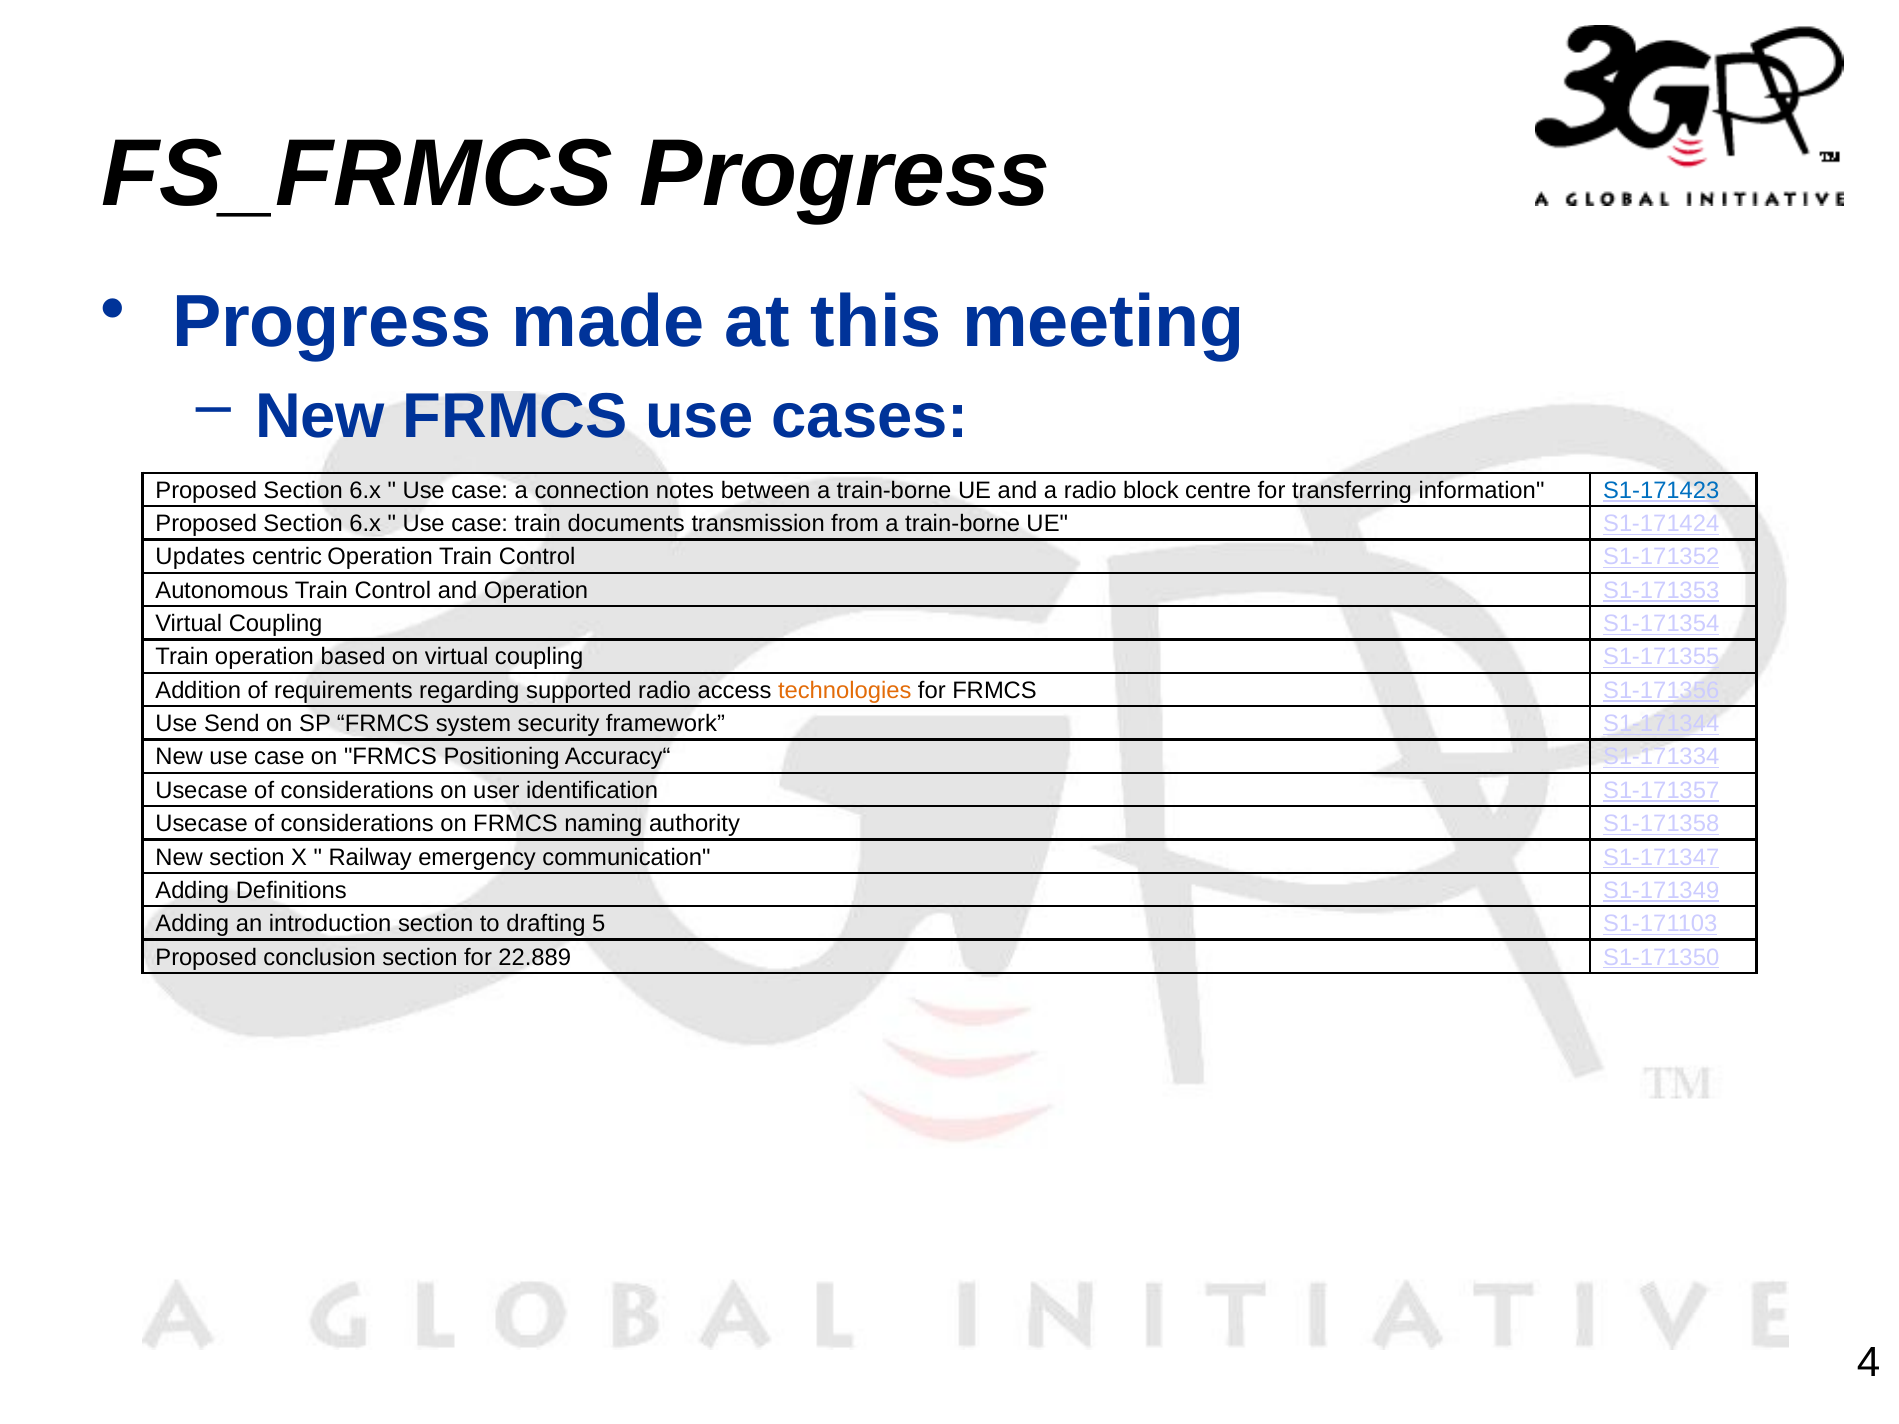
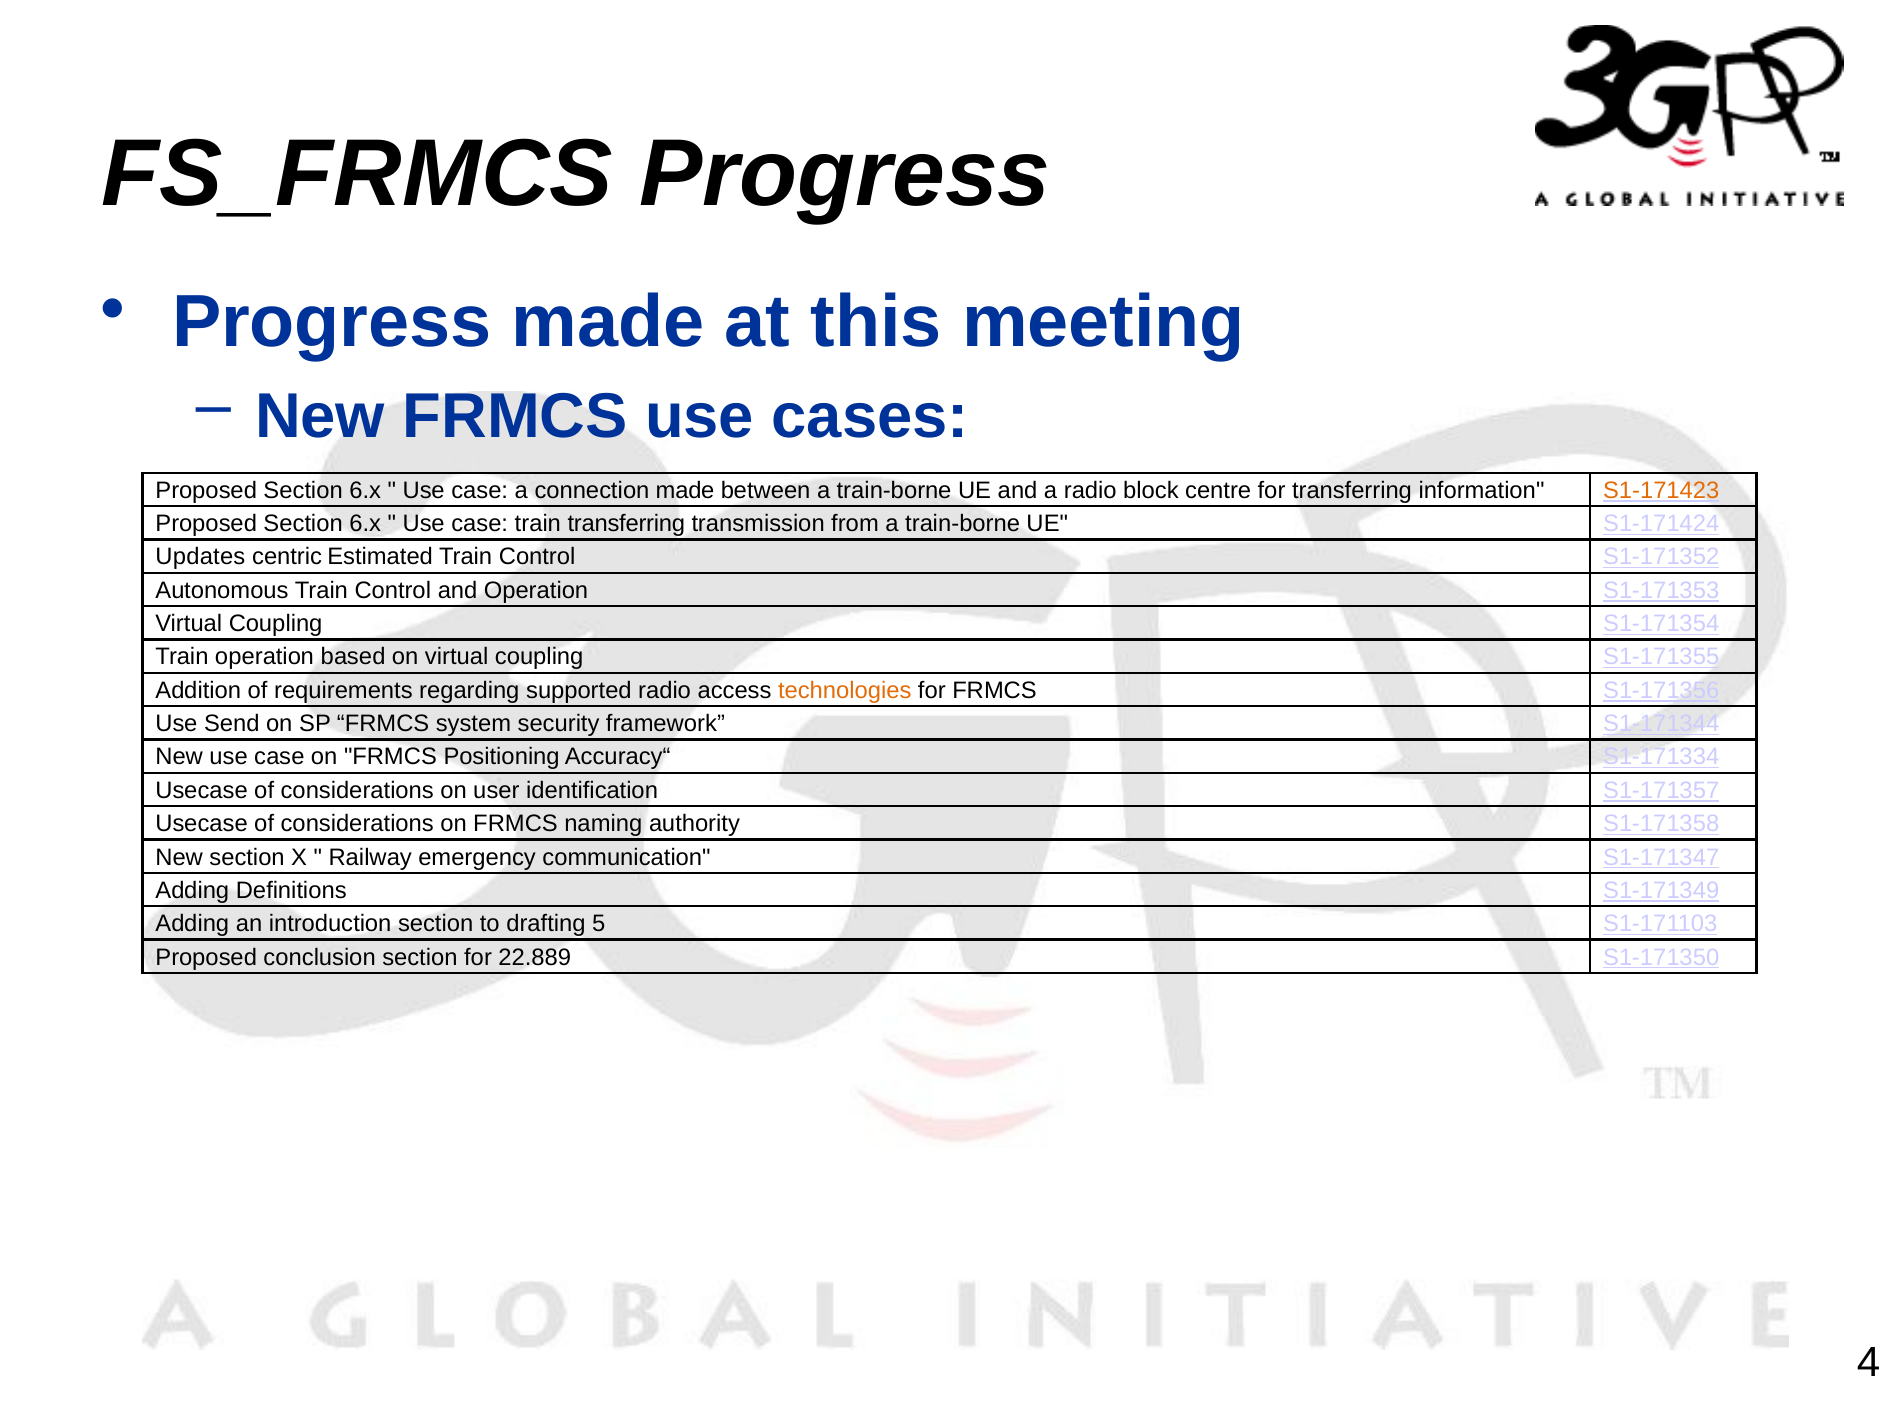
connection notes: notes -> made (685, 491)
S1-171423 colour: blue -> orange (1661, 491)
train documents: documents -> transferring (626, 524)
centric Operation: Operation -> Estimated (380, 557)
